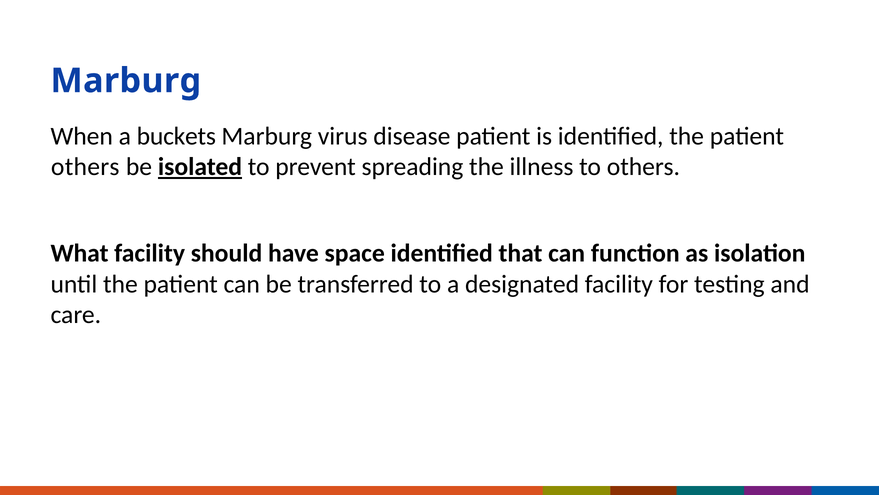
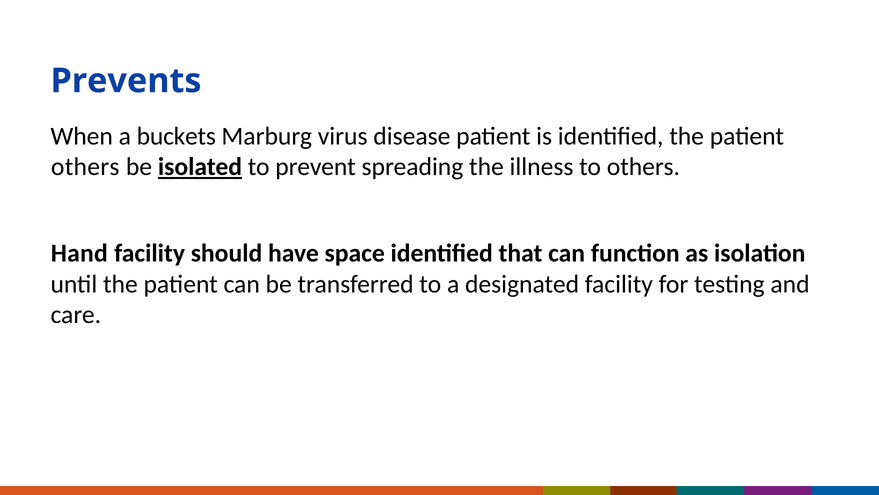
Marburg: Marburg -> Prevents (126, 81)
What: What -> Hand (79, 253)
